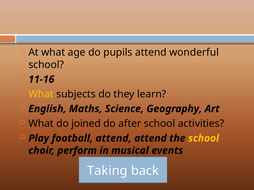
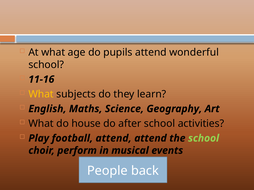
joined: joined -> house (86, 124)
school colour: yellow -> light green (204, 139)
Taking: Taking -> People (107, 171)
